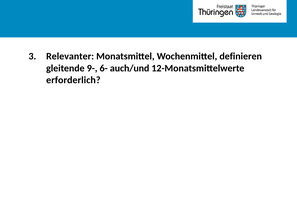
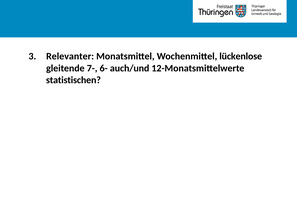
definieren: definieren -> lückenlose (241, 57)
9-: 9- -> 7- (92, 68)
erforderlich: erforderlich -> statistischen (73, 80)
